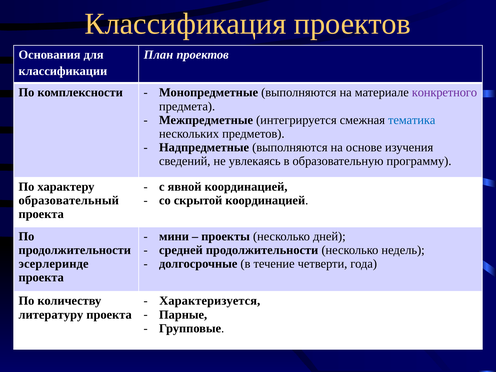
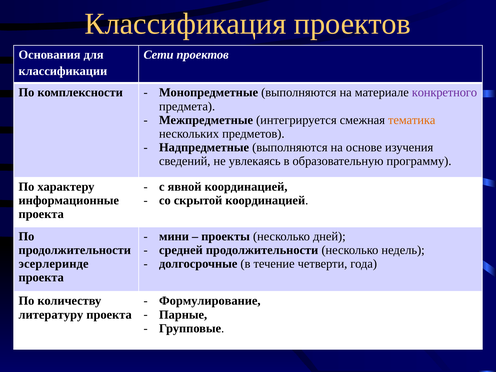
План: План -> Сети (159, 55)
тематика colour: blue -> orange (412, 120)
образовательный: образовательный -> информационные (69, 200)
Характеризуется: Характеризуется -> Формулирование (210, 301)
